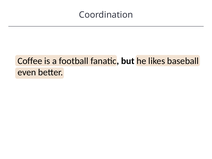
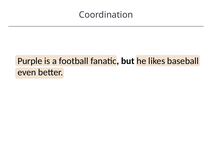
Coffee: Coffee -> Purple (30, 61)
